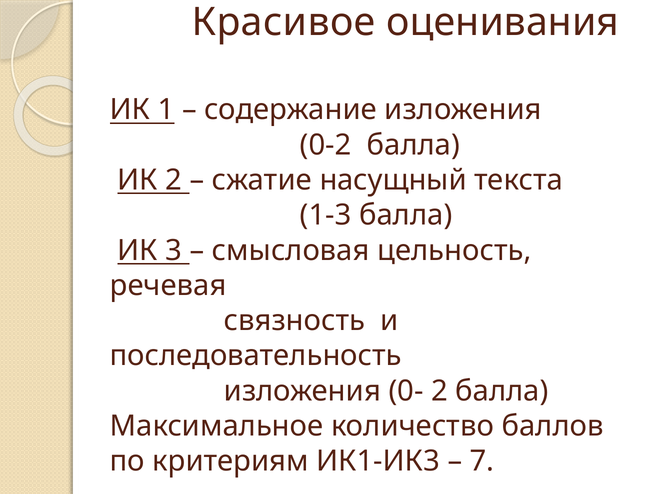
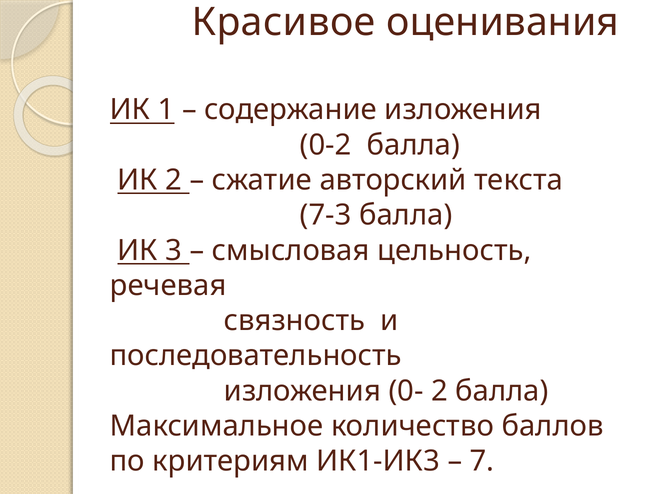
насущный: насущный -> авторский (393, 180)
1-3: 1-3 -> 7-3 (326, 215)
